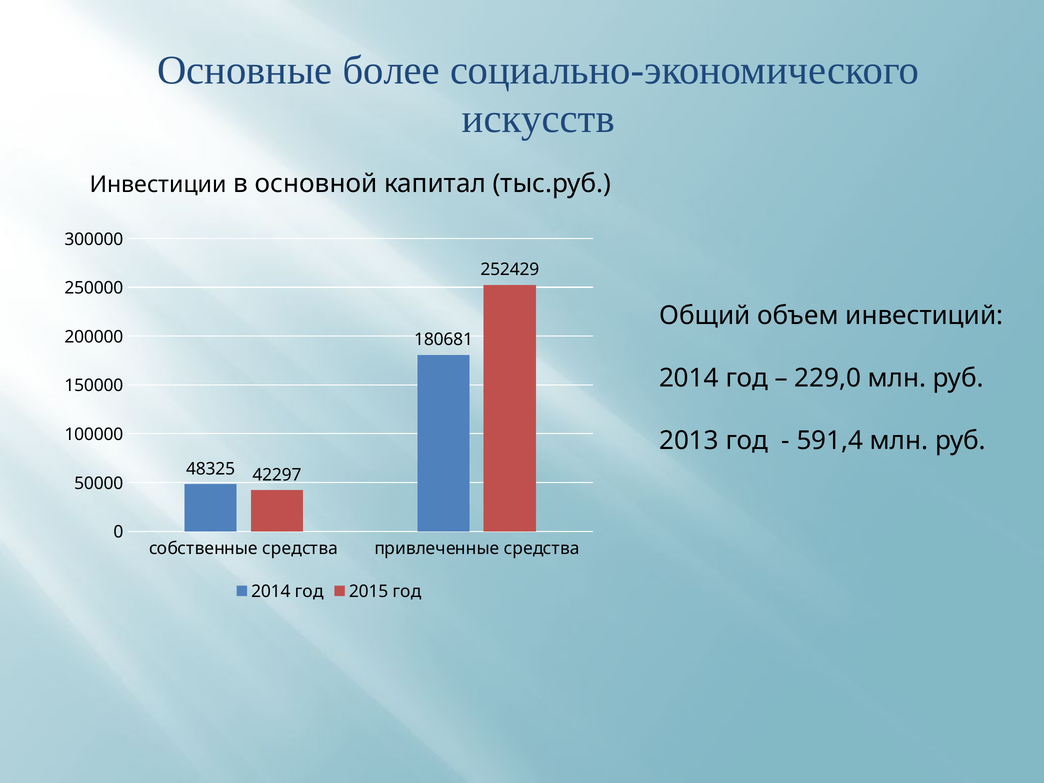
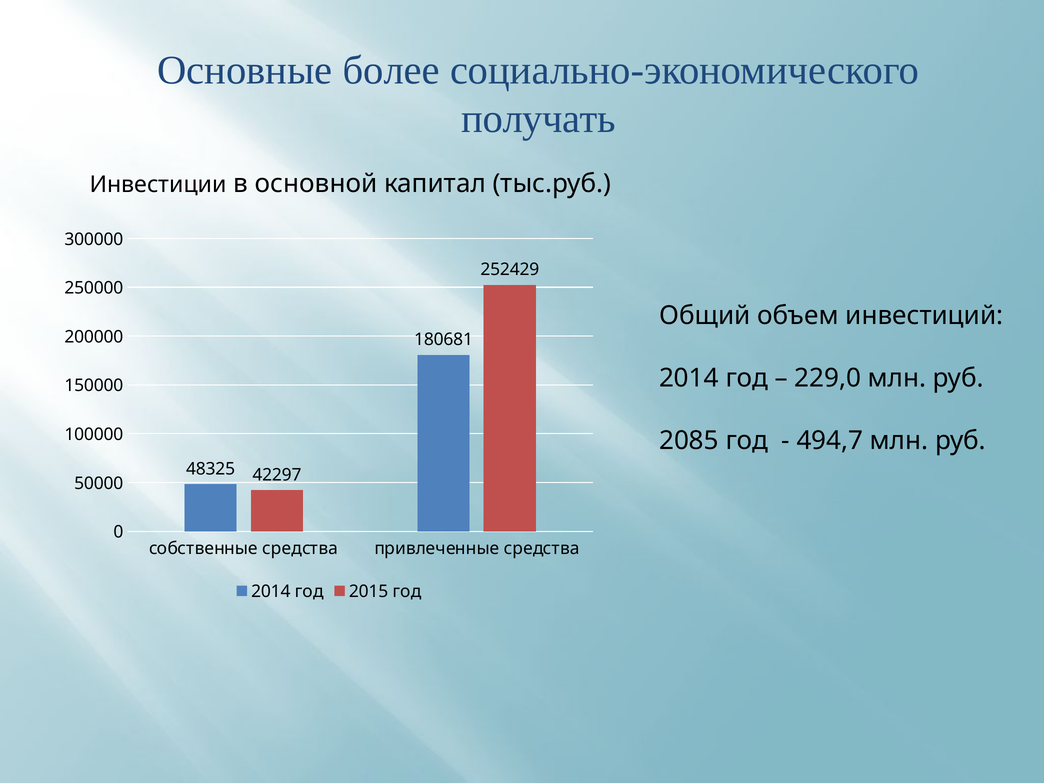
искусств: искусств -> получать (539, 119)
2013: 2013 -> 2085 (689, 441)
591,4: 591,4 -> 494,7 (830, 441)
